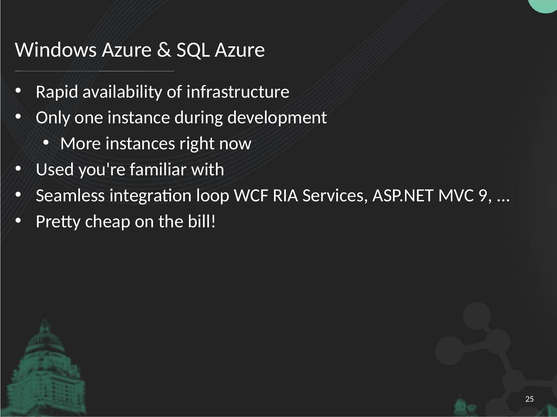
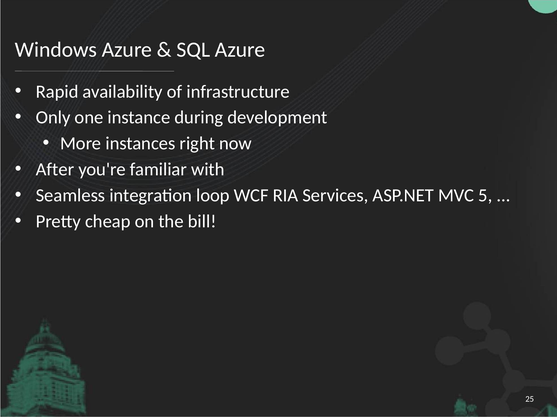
Used: Used -> After (55, 170)
9: 9 -> 5 (485, 196)
